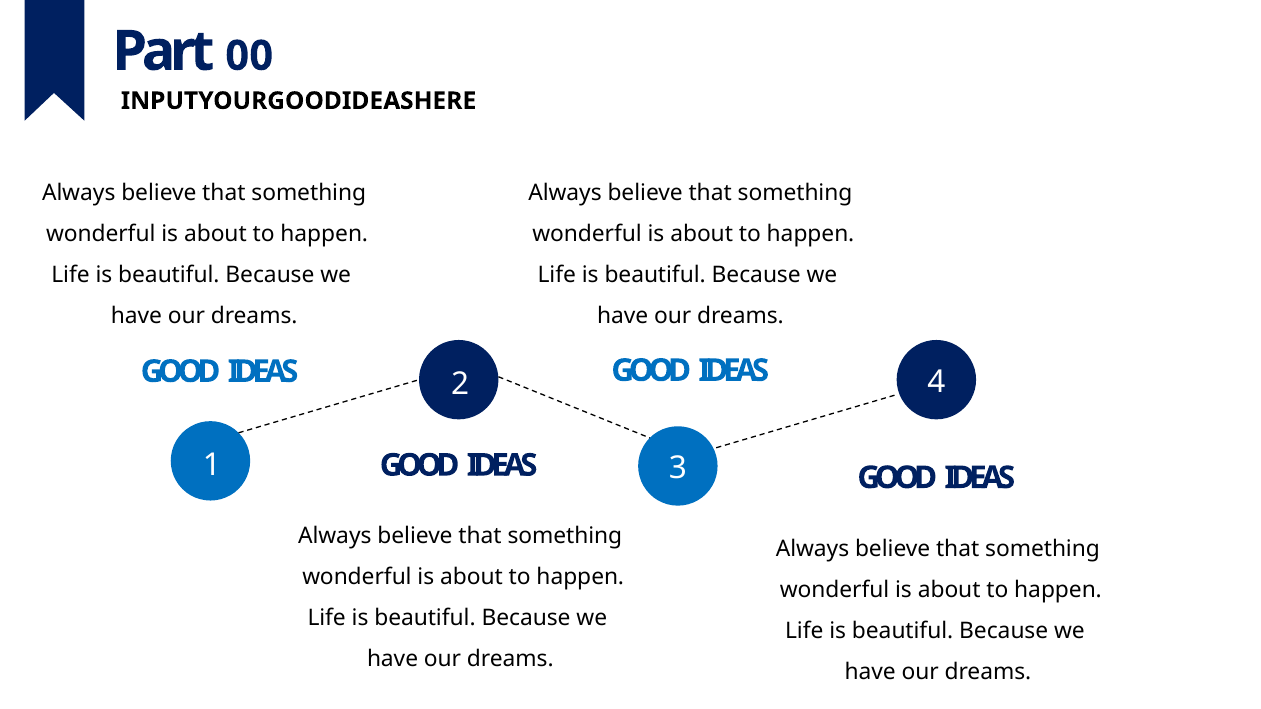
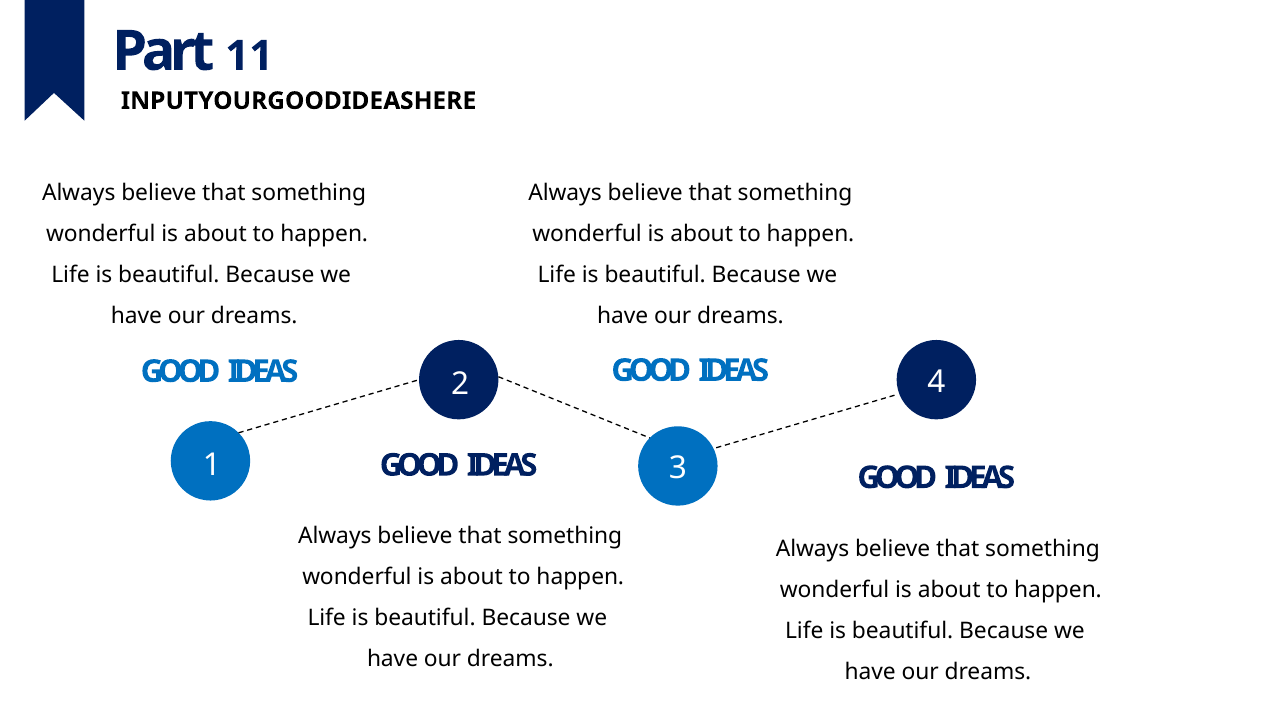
00: 00 -> 11 (249, 56)
